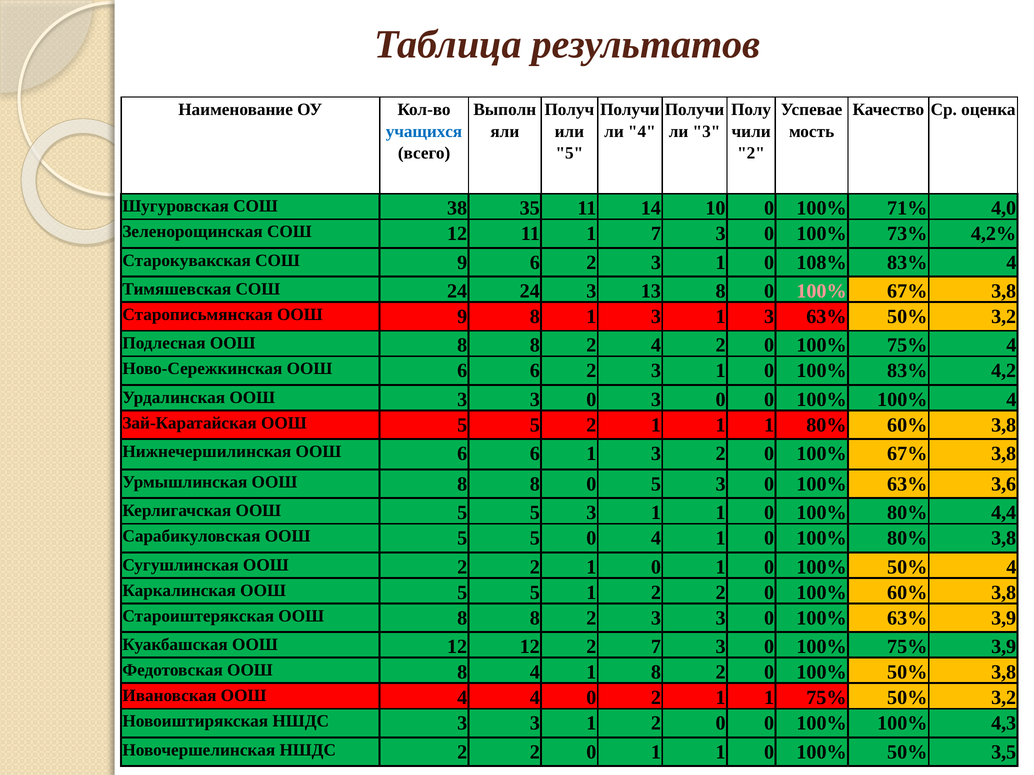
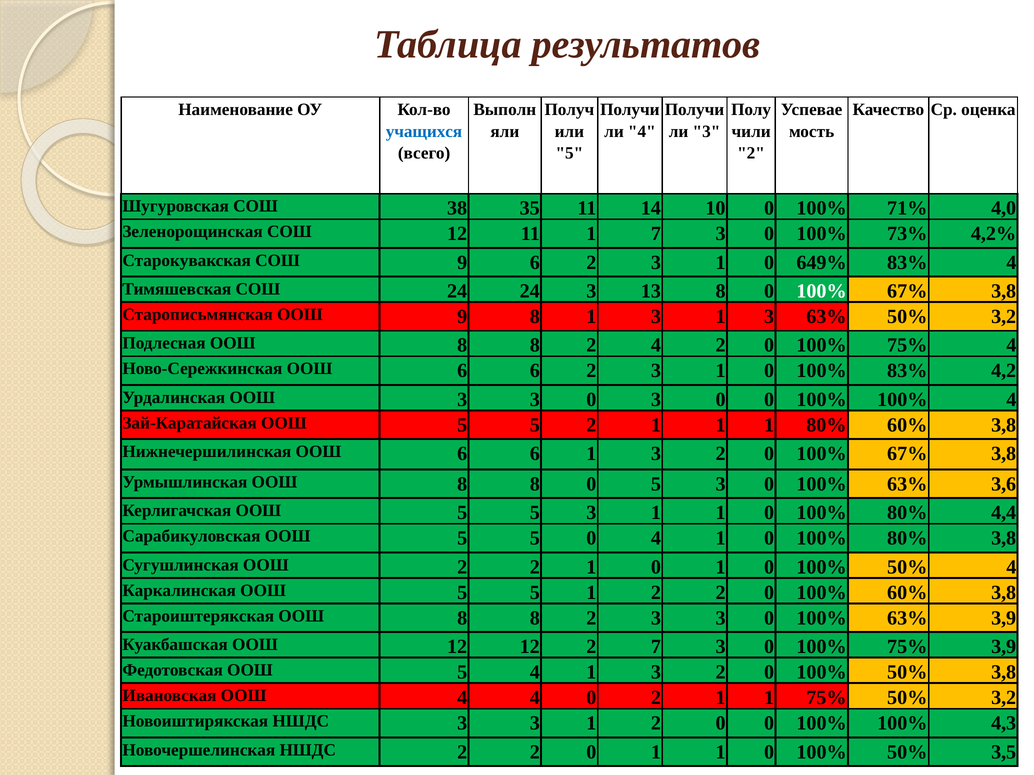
108%: 108% -> 649% (822, 263)
100% colour: pink -> white (822, 291)
Федотовская ООШ 8: 8 -> 5 (462, 673)
4 1 8: 8 -> 3 (656, 673)
